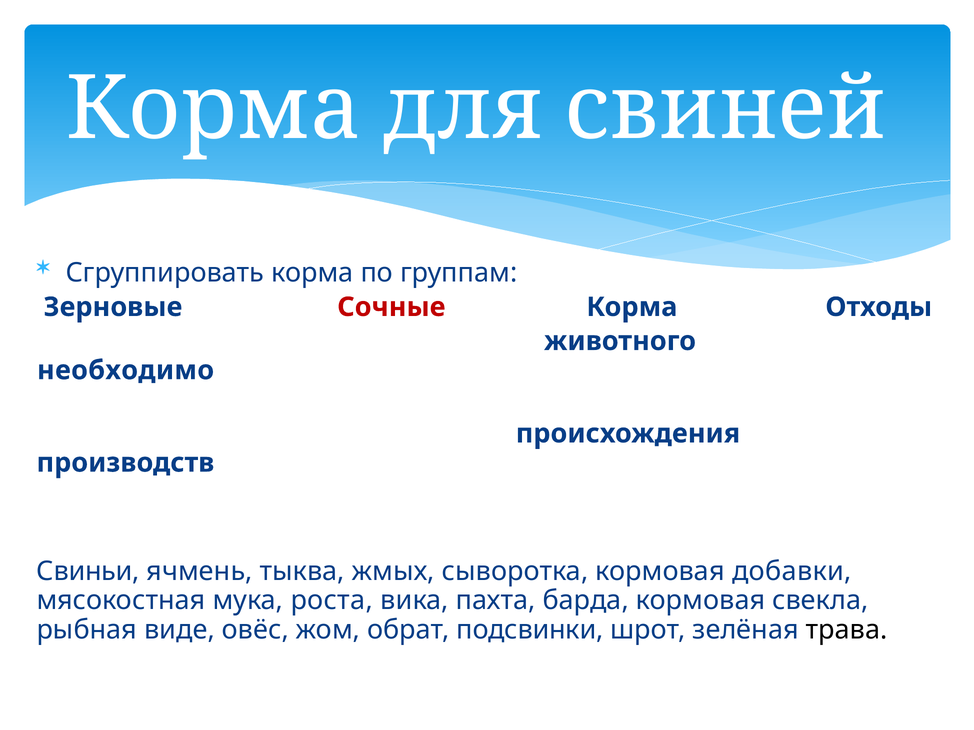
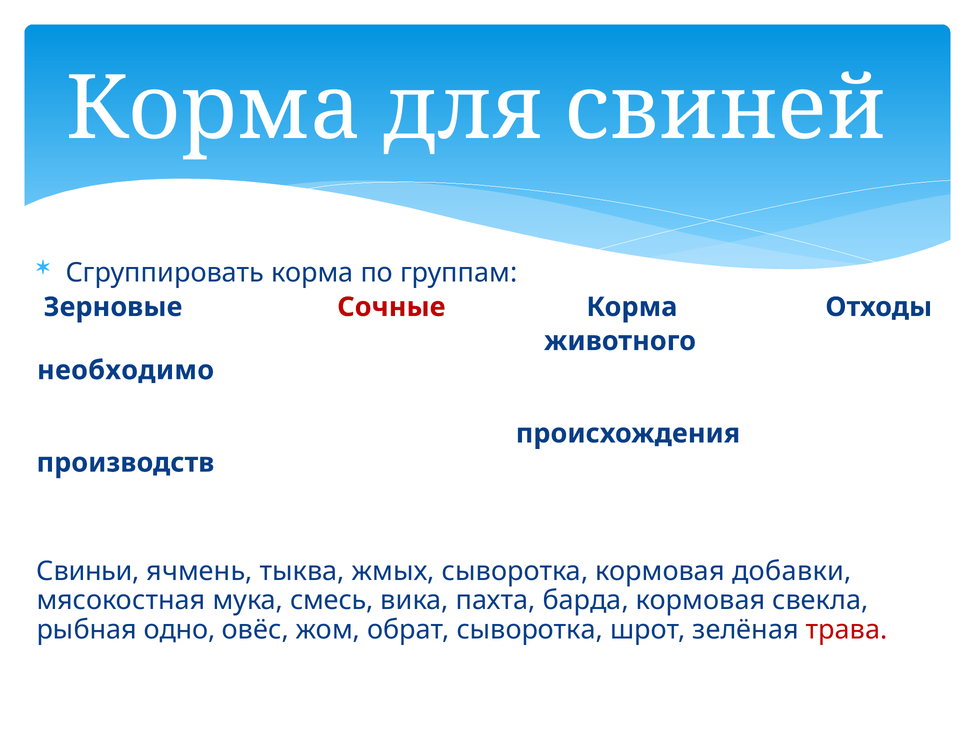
роста: роста -> смесь (332, 601)
виде: виде -> одно (180, 630)
обрат подсвинки: подсвинки -> сыворотка (530, 630)
трава colour: black -> red (847, 630)
